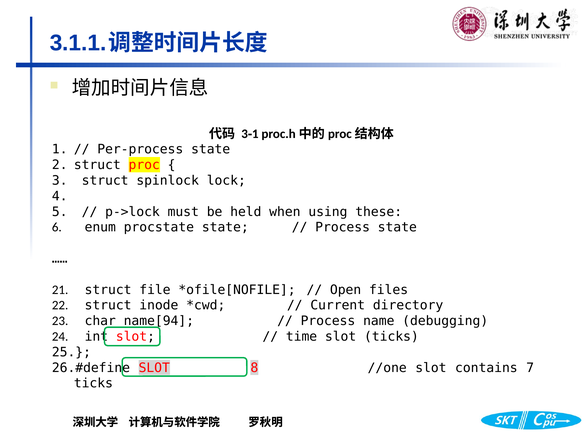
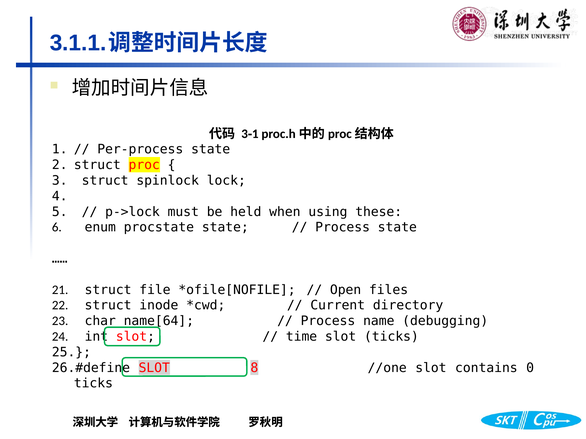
name[94: name[94 -> name[64 (159, 321)
7: 7 -> 0 (530, 368)
